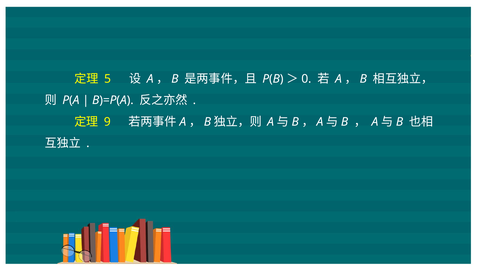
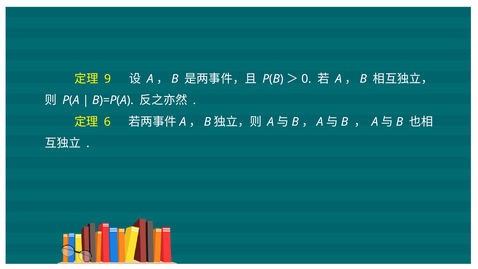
5: 5 -> 9 (108, 79)
9: 9 -> 6 (107, 122)
